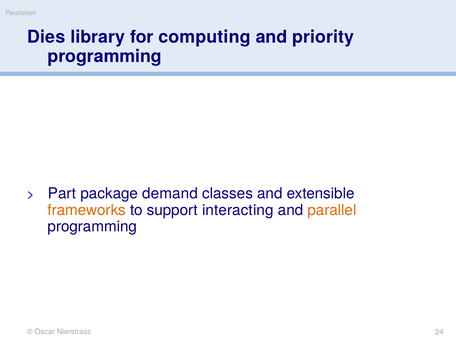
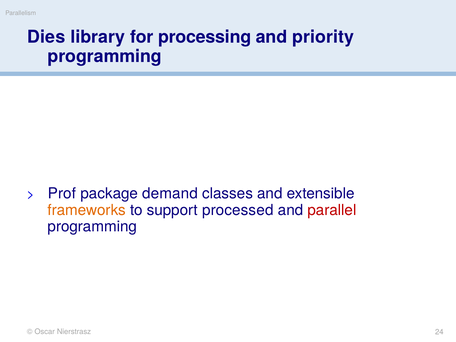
computing: computing -> processing (205, 37)
Part: Part -> Prof (62, 194)
interacting: interacting -> processed (238, 210)
parallel colour: orange -> red (332, 210)
